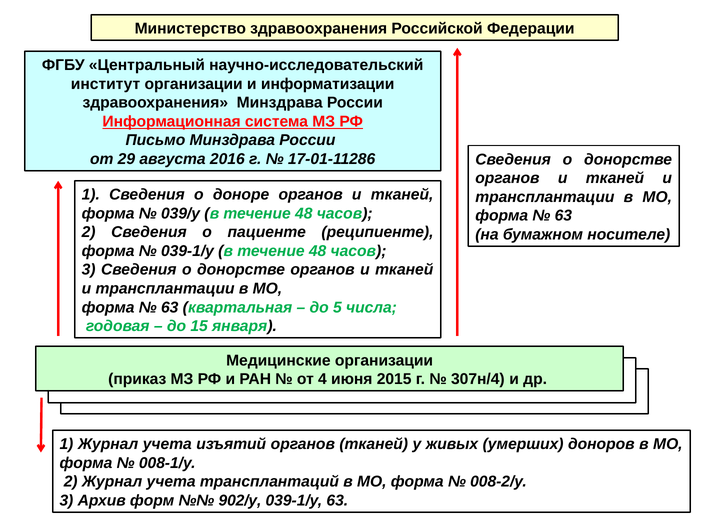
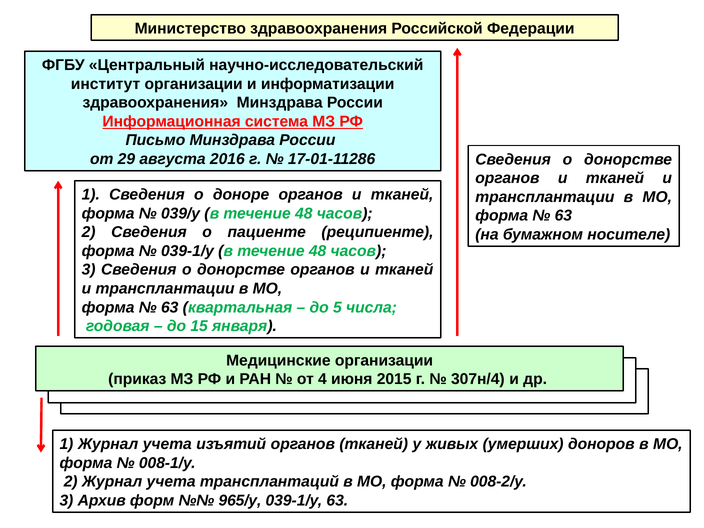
902/у: 902/у -> 965/у (240, 501)
